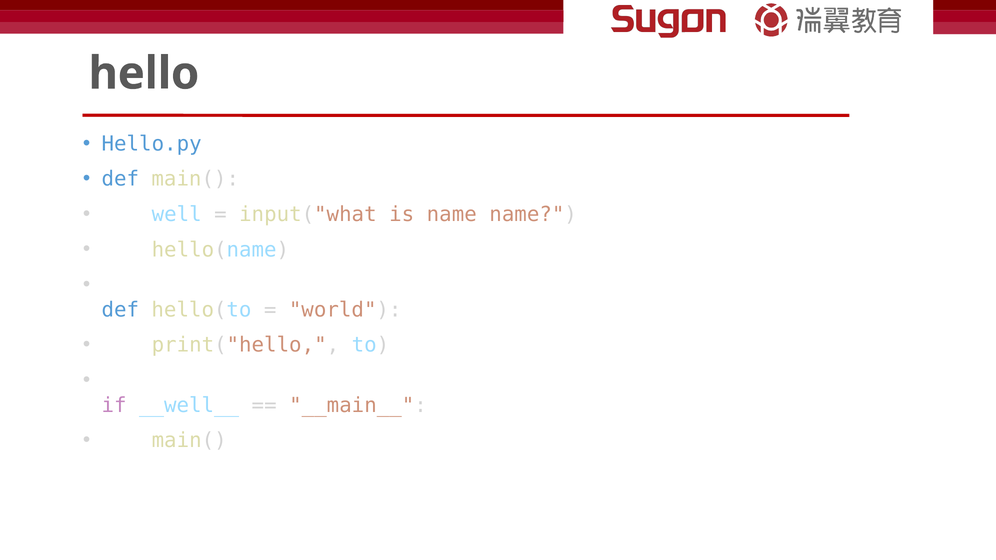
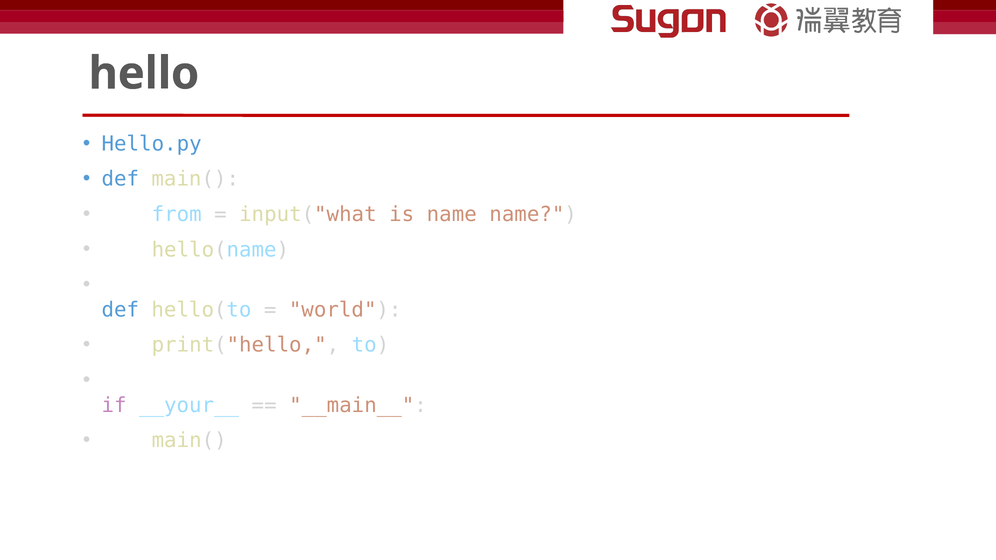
well: well -> from (177, 215)
__well__: __well__ -> __your__ (189, 405)
